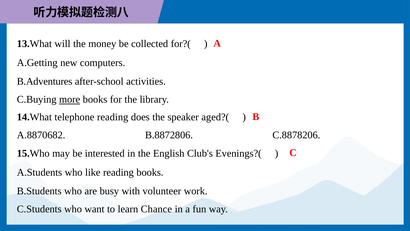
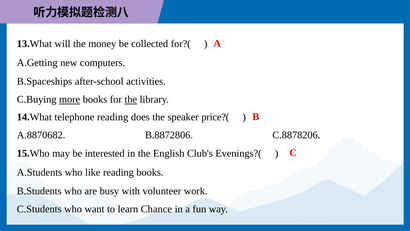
B.Adventures: B.Adventures -> B.Spaceships (45, 81)
the underline: none -> present (131, 99)
aged?(: aged?( -> price?( (215, 117)
